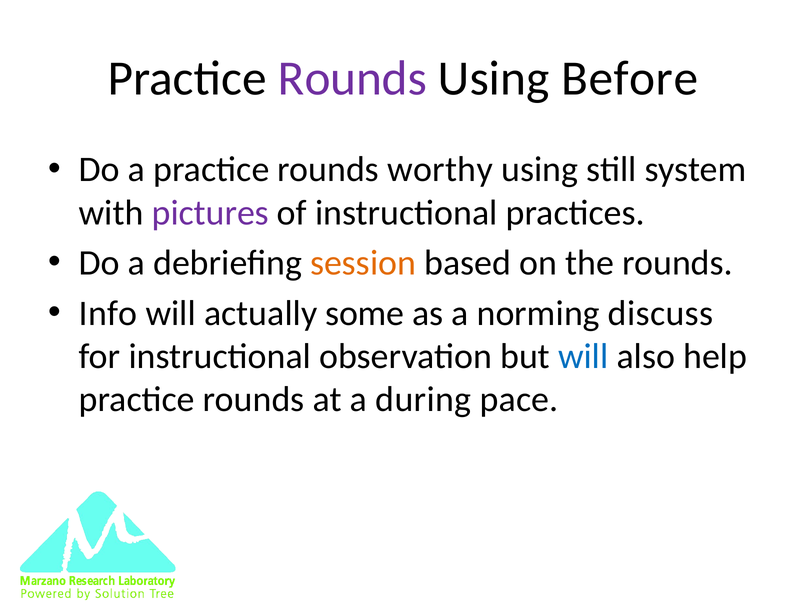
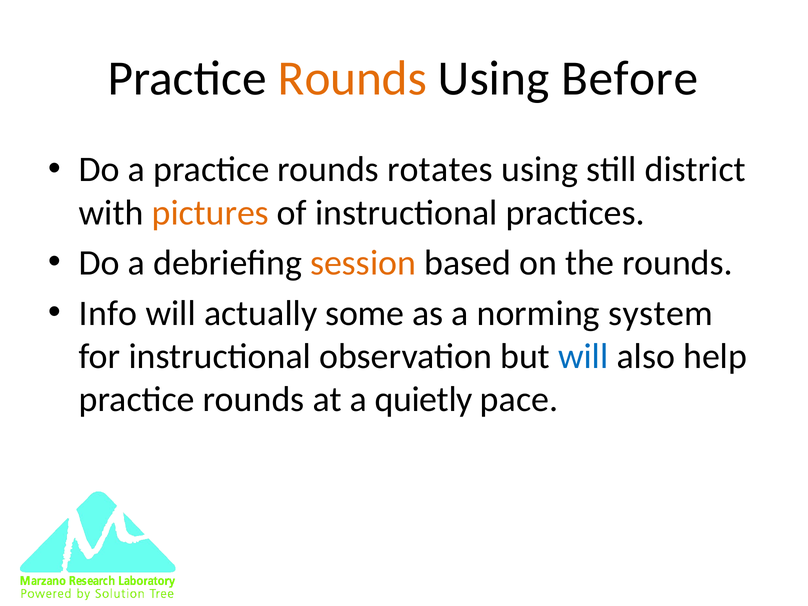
Rounds colour: purple -> orange (352, 78)
worthy: worthy -> rotates (440, 170)
system: system -> district (695, 170)
pictures colour: purple -> orange (210, 213)
discuss: discuss -> system (661, 313)
during: during -> quietly (424, 400)
